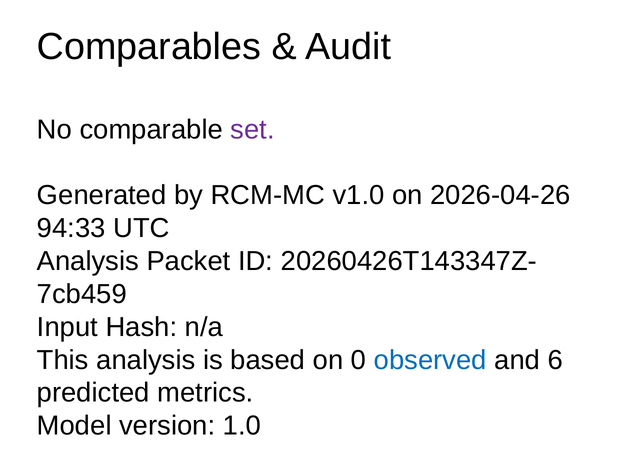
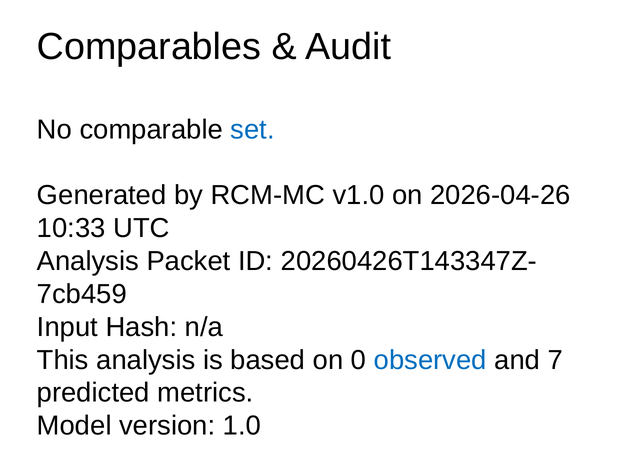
set colour: purple -> blue (253, 129)
94:33: 94:33 -> 10:33 (71, 228)
6: 6 -> 7 (555, 360)
